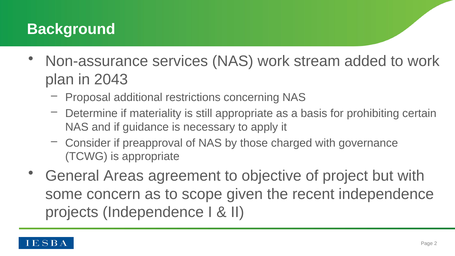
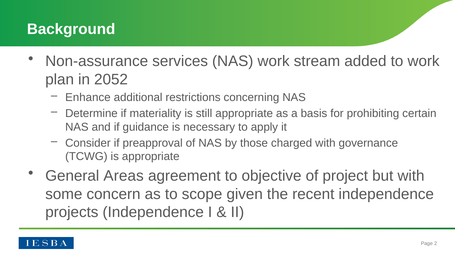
2043: 2043 -> 2052 (111, 79)
Proposal: Proposal -> Enhance (88, 97)
